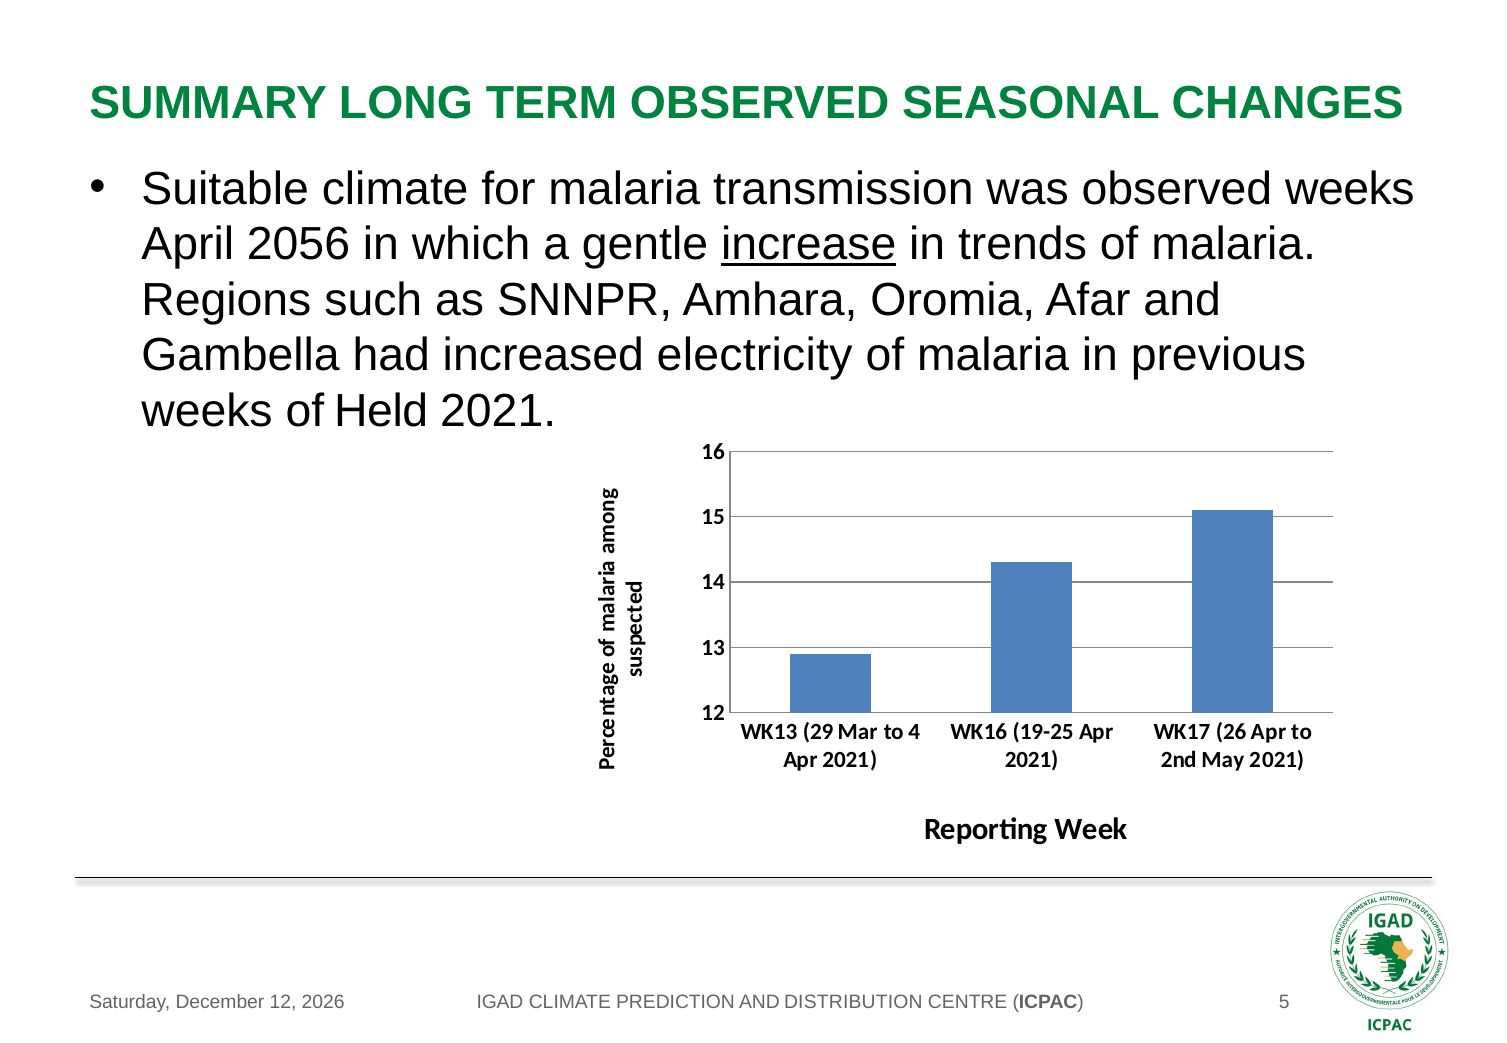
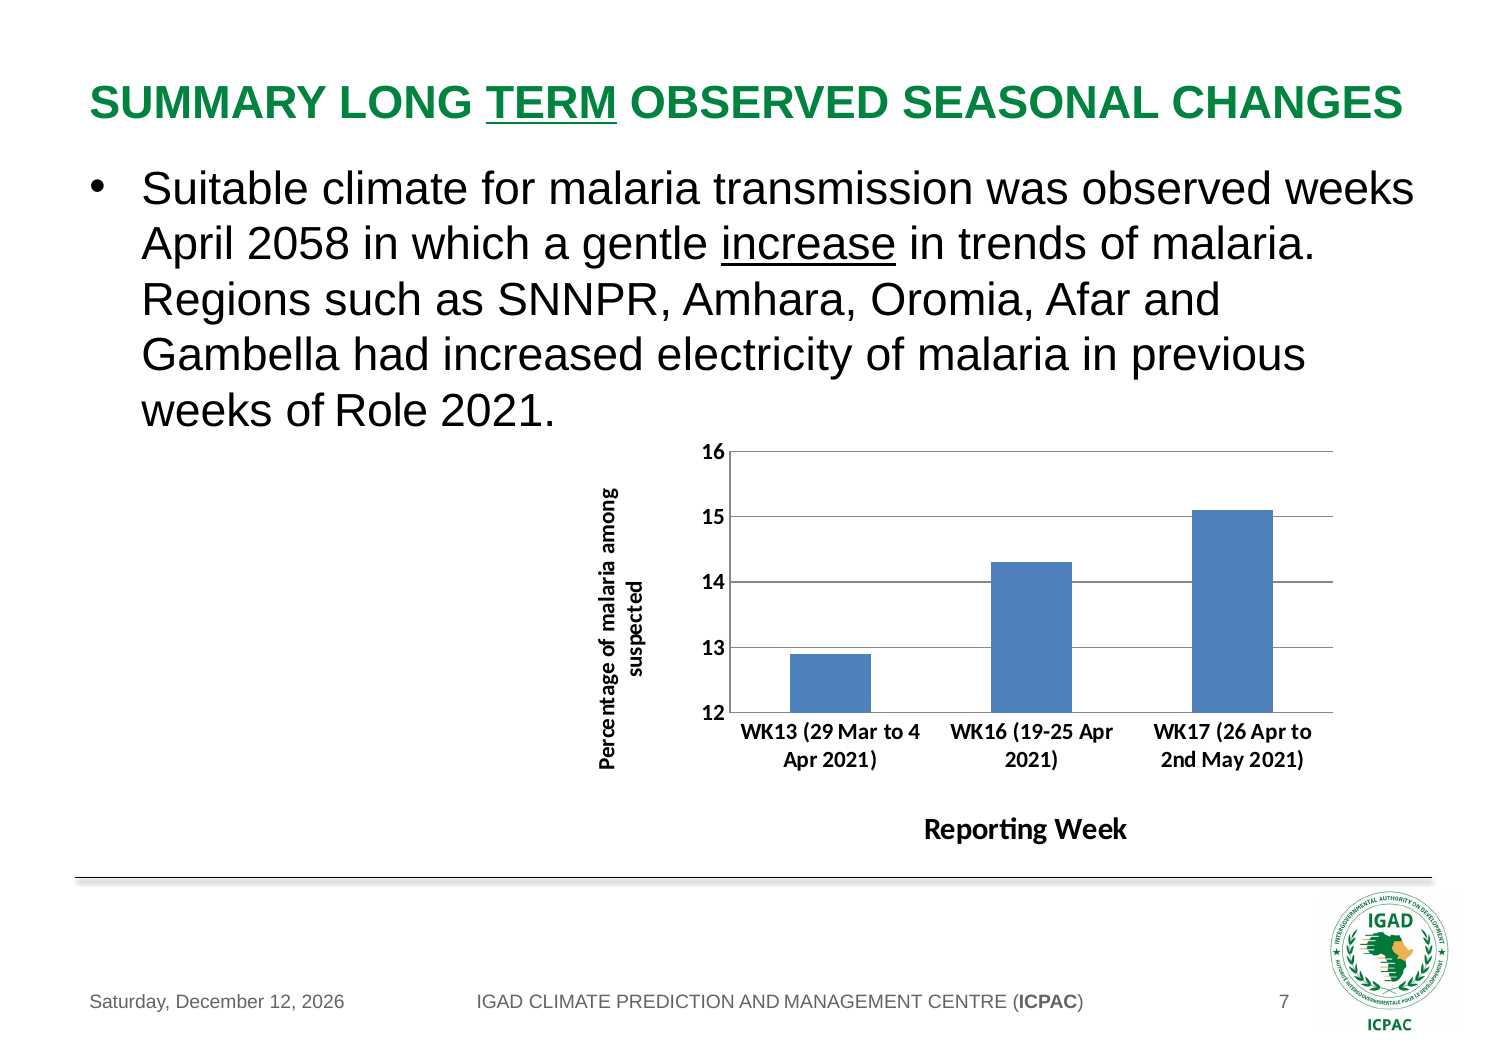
TERM underline: none -> present (552, 103)
2056: 2056 -> 2058 (298, 244)
Held: Held -> Role (381, 411)
DISTRIBUTION: DISTRIBUTION -> MANAGEMENT (853, 1002)
5: 5 -> 7 (1284, 1002)
